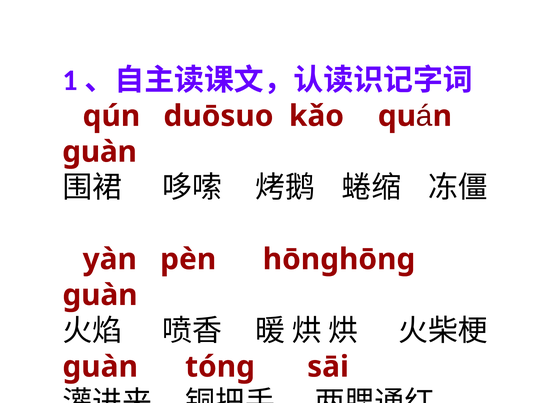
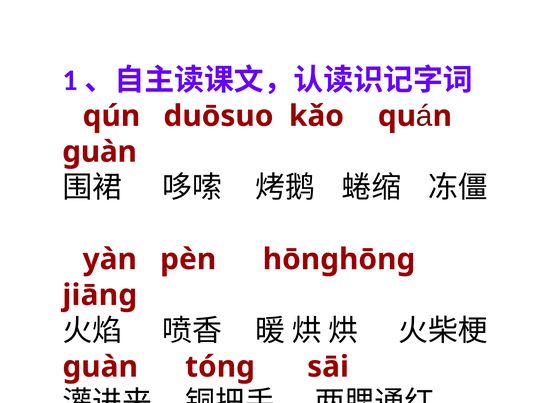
guàn: guàn -> jiāng (100, 296)
